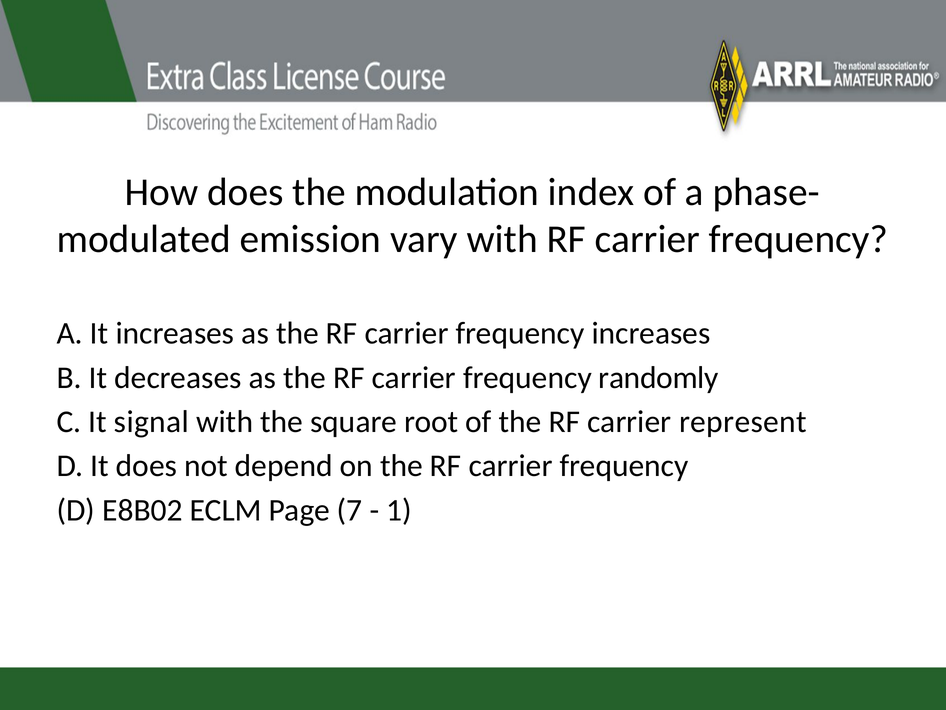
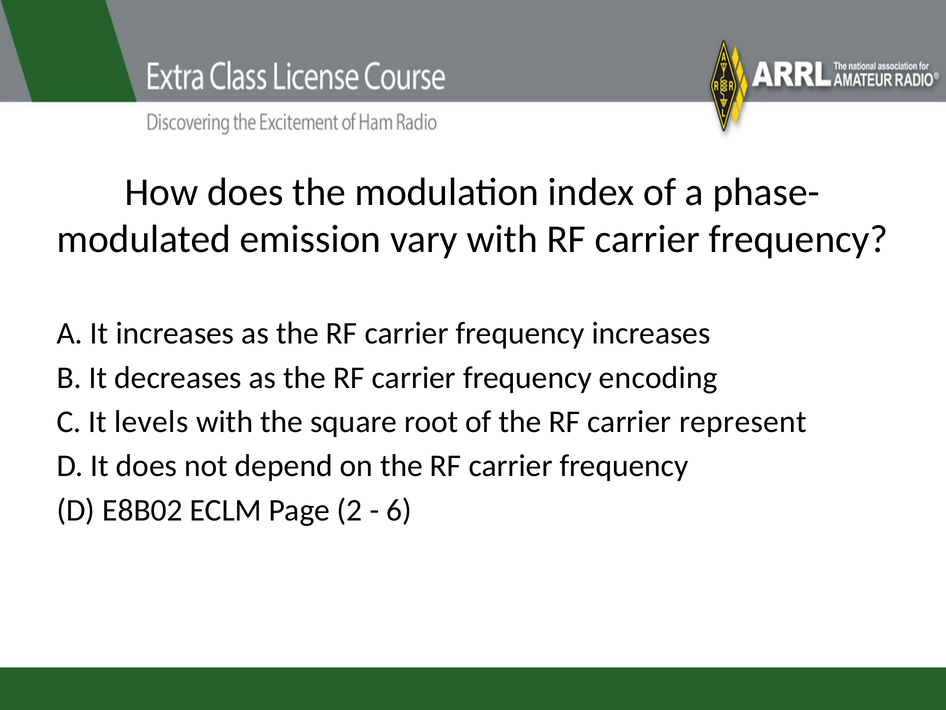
randomly: randomly -> encoding (658, 377)
signal: signal -> levels (151, 422)
7: 7 -> 2 (350, 510)
1: 1 -> 6 (399, 510)
